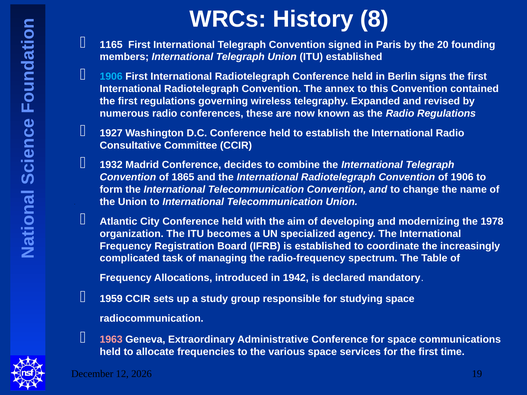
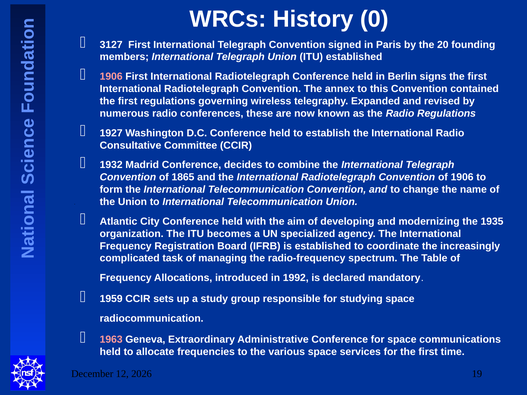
8: 8 -> 0 (374, 19)
1165: 1165 -> 3127 (111, 45)
1906 colour: light blue -> pink (111, 77)
1978: 1978 -> 1935 (492, 222)
1942: 1942 -> 1992 (296, 278)
